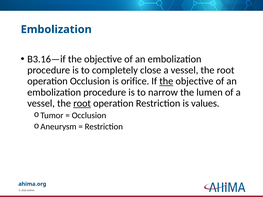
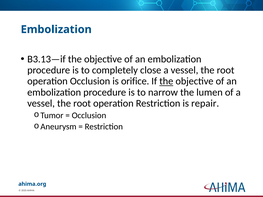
B3.16—if: B3.16—if -> B3.13—if (46, 59)
root underline: present -> none (82, 103)
values: values -> repair (205, 103)
